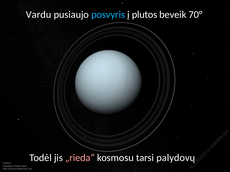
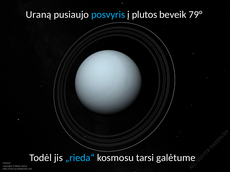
Vardu: Vardu -> Uraną (39, 15)
70°: 70° -> 79° (196, 15)
„rieda“ colour: pink -> light blue (80, 158)
palydovų: palydovų -> galėtume (176, 158)
